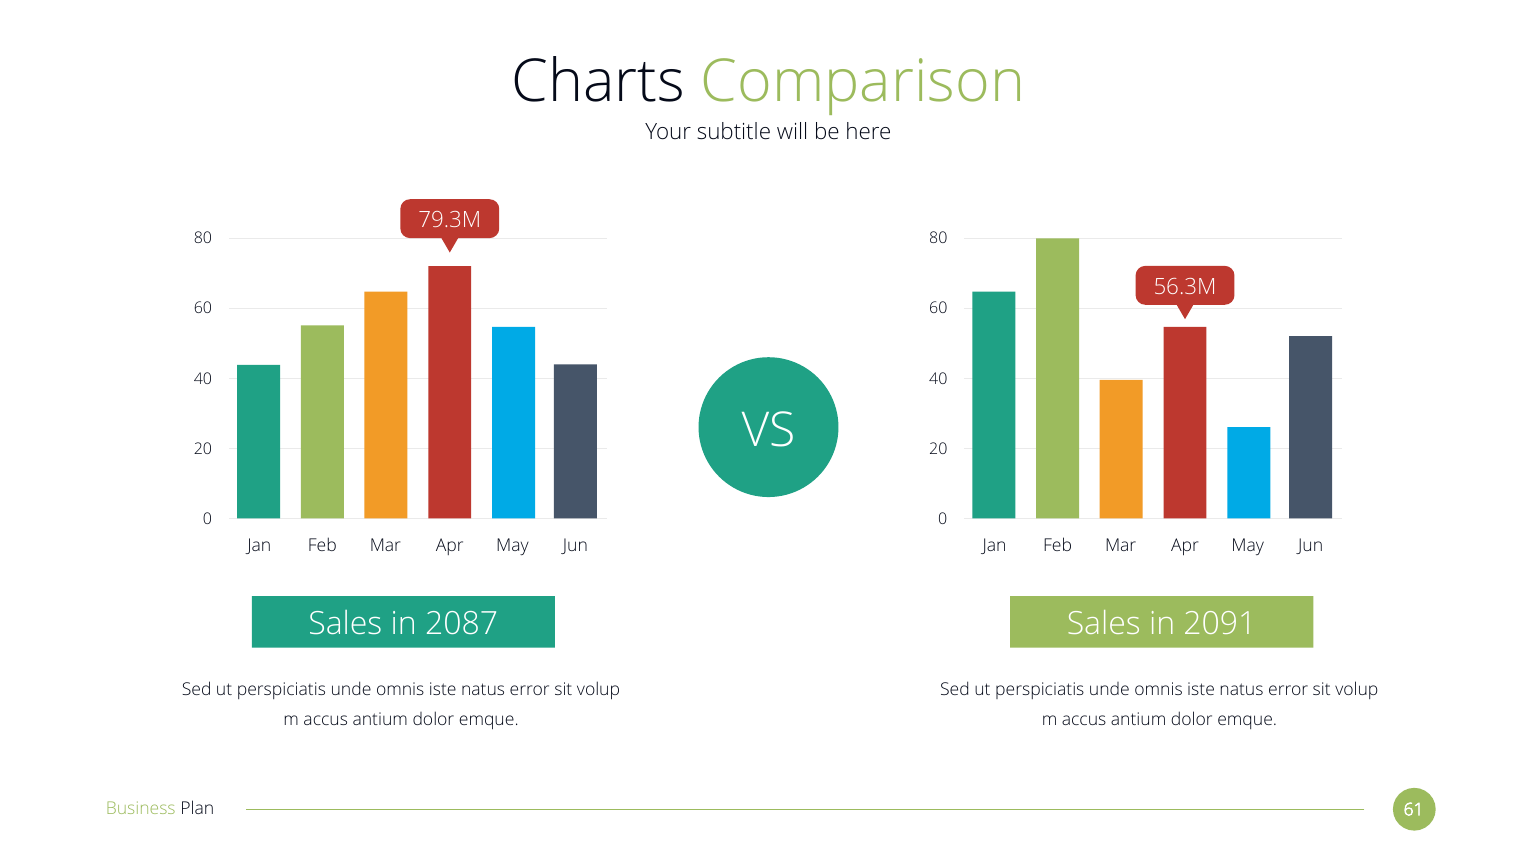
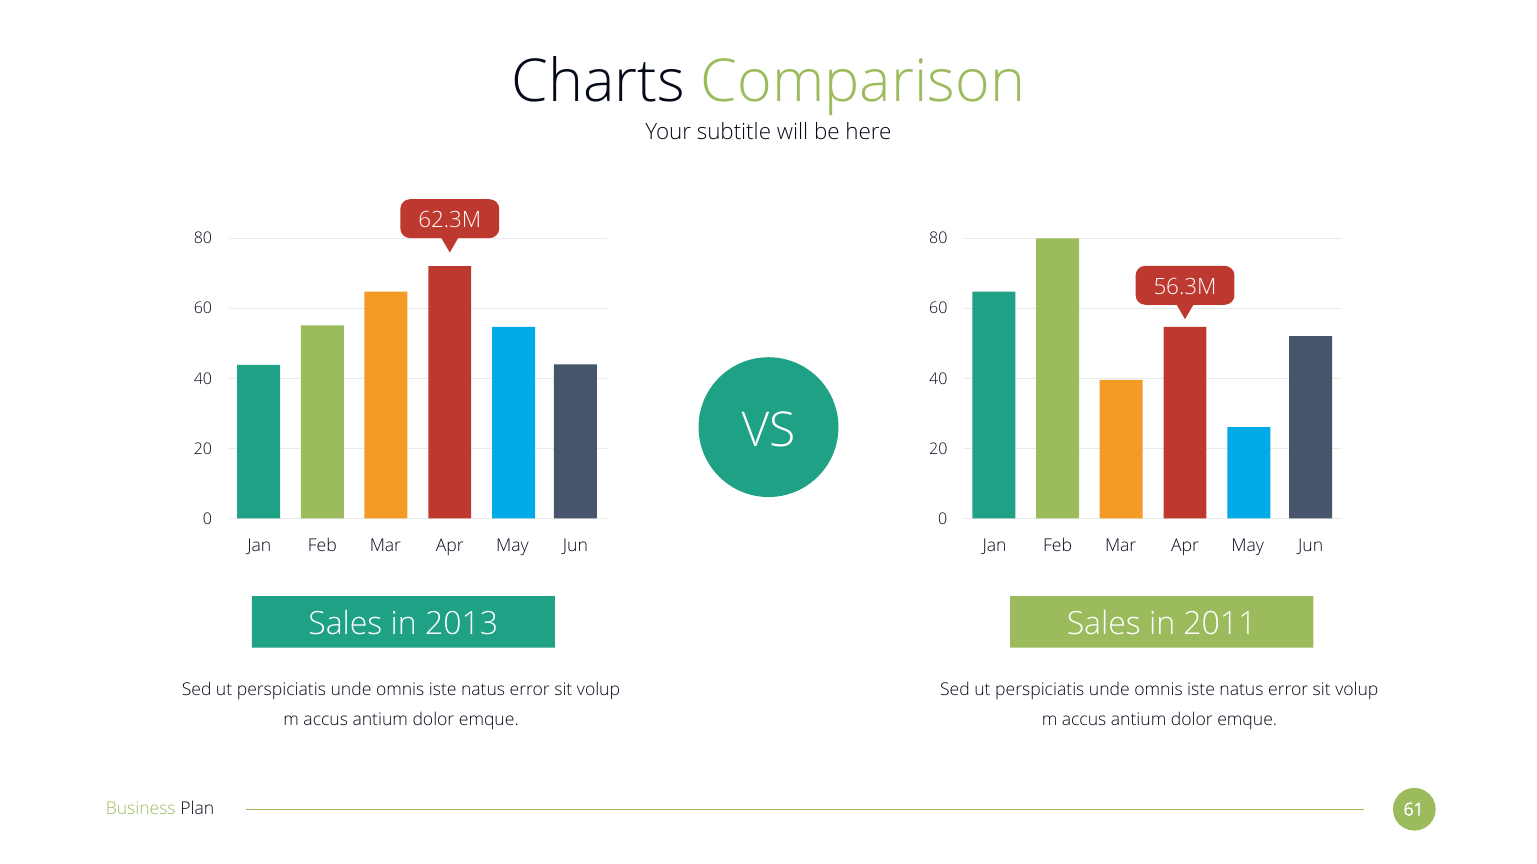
79.3M: 79.3M -> 62.3M (450, 220)
2087: 2087 -> 2013 (462, 624)
2091: 2091 -> 2011 (1220, 624)
